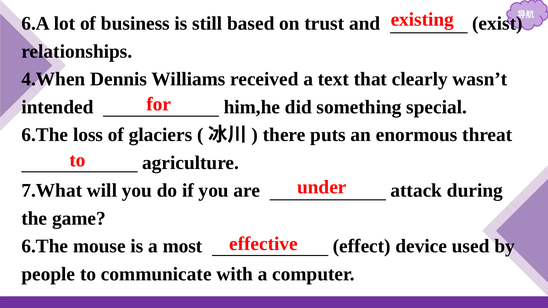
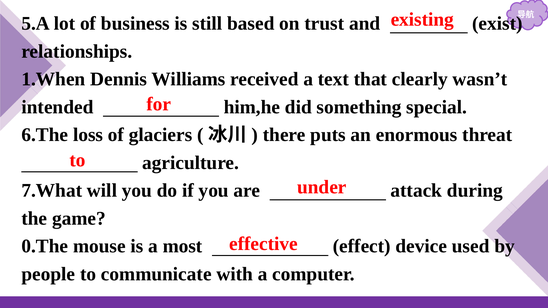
6.A: 6.A -> 5.A (36, 24)
4.When: 4.When -> 1.When (53, 79)
6.The: 6.The -> 0.The (45, 246)
